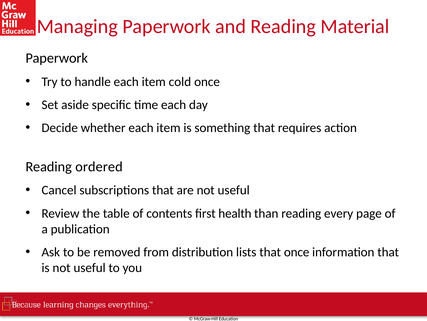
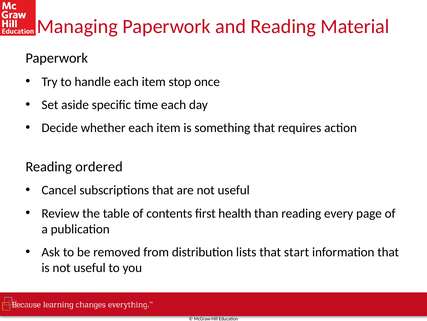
cold: cold -> stop (180, 82)
that once: once -> start (297, 252)
